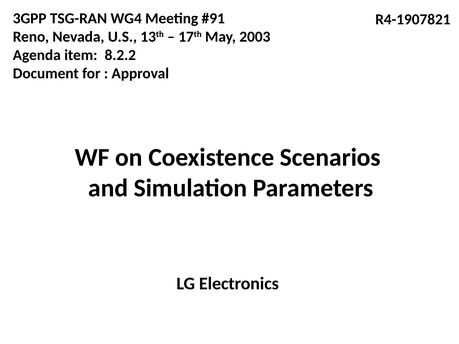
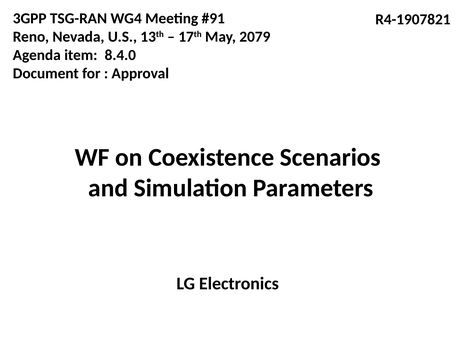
2003: 2003 -> 2079 (255, 37)
8.2.2: 8.2.2 -> 8.4.0 (120, 55)
